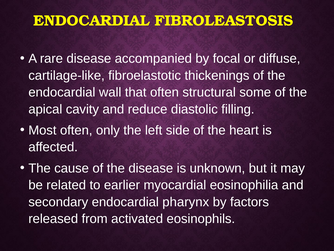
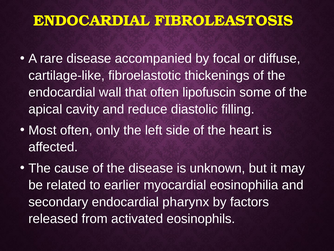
structural: structural -> lipofuscin (209, 92)
